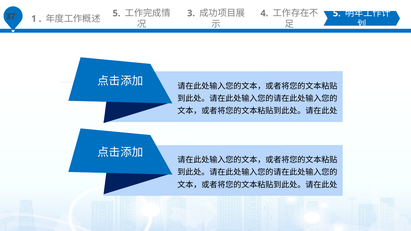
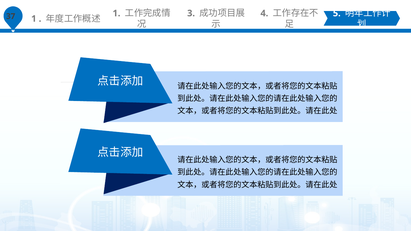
5: 5 -> 1 (117, 13)
